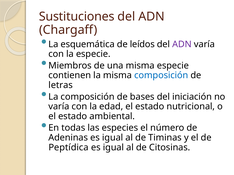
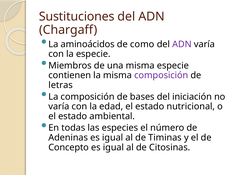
esquemática: esquemática -> aminoácidos (88, 44)
leídos: leídos -> como (142, 44)
composición colour: blue -> purple (161, 76)
Peptídica: Peptídica -> Concepto (69, 148)
